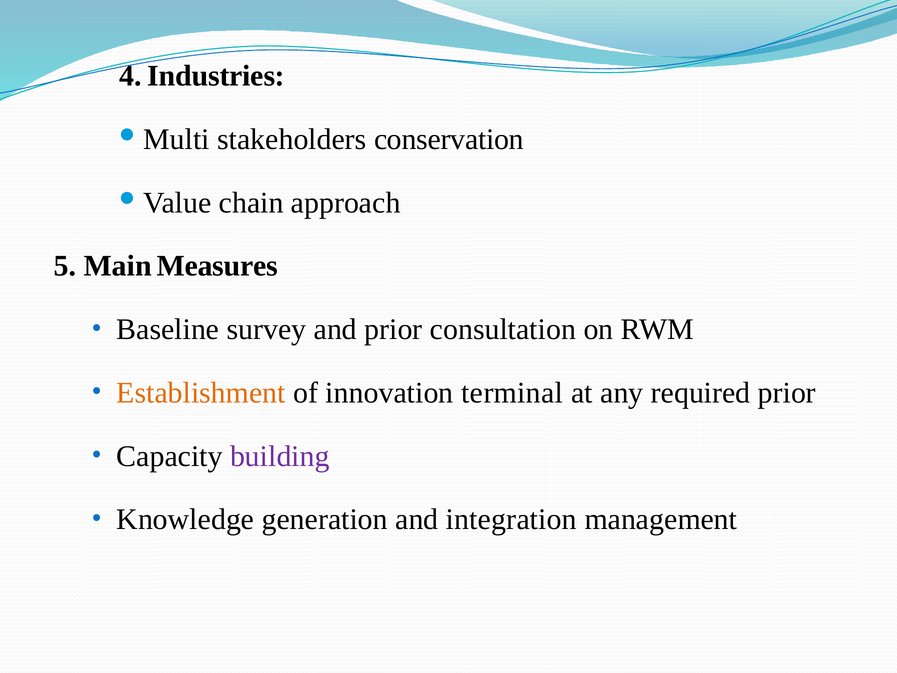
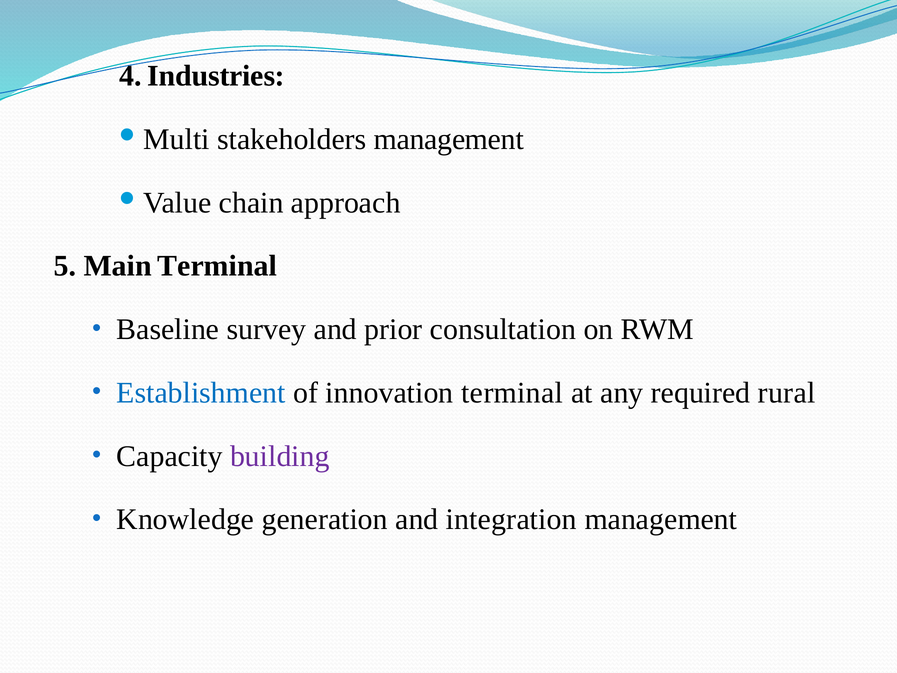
stakeholders conservation: conservation -> management (449, 139)
Main Measures: Measures -> Terminal (217, 266)
Establishment colour: orange -> blue (201, 393)
required prior: prior -> rural (787, 393)
